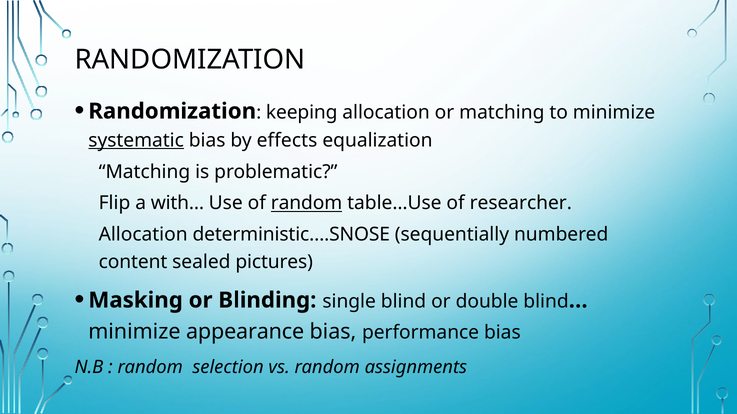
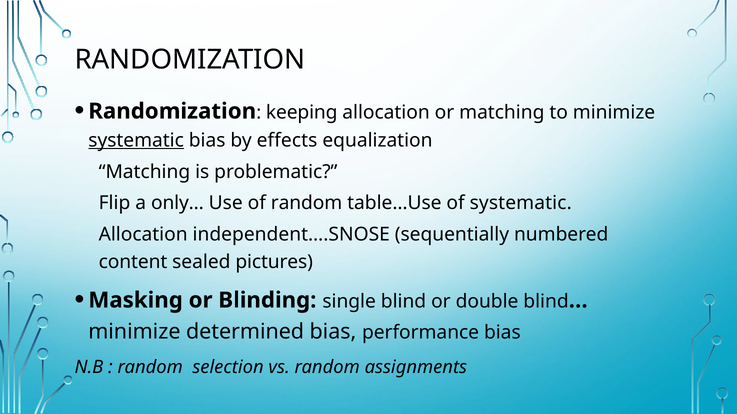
with…: with… -> only… (177, 203)
random underline: present -> none (307, 203)
of researcher: researcher -> systematic (521, 203)
deterministic….SNOSE: deterministic….SNOSE -> independent….SNOSE (291, 235)
appearance: appearance -> determined (245, 332)
